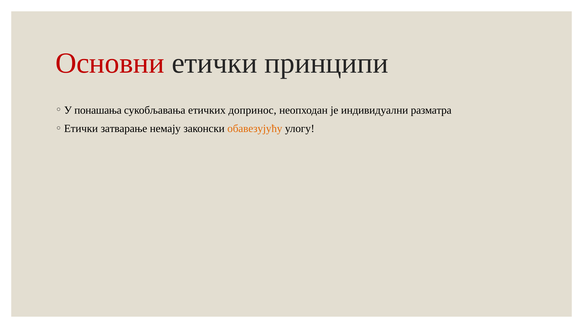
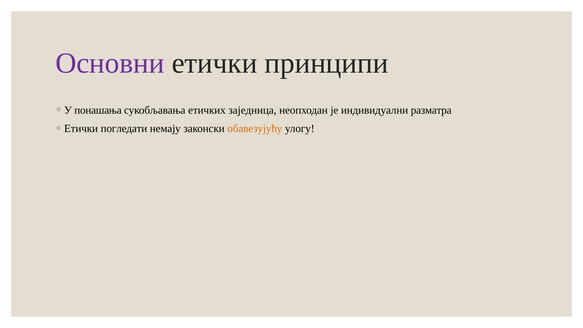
Основни colour: red -> purple (110, 63)
допринос: допринос -> заједница (252, 110)
затварање: затварање -> погледати (124, 129)
